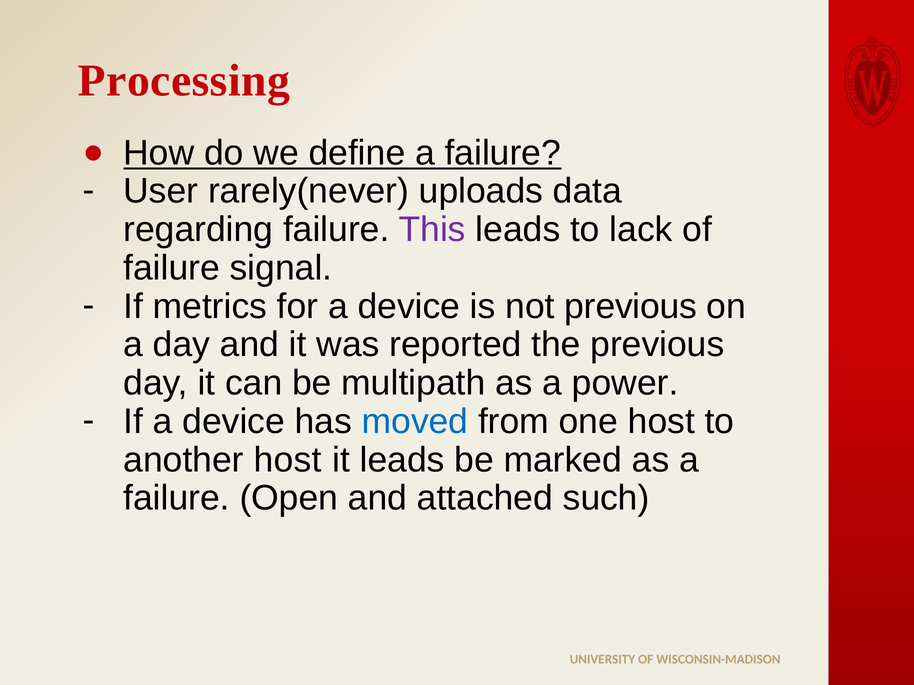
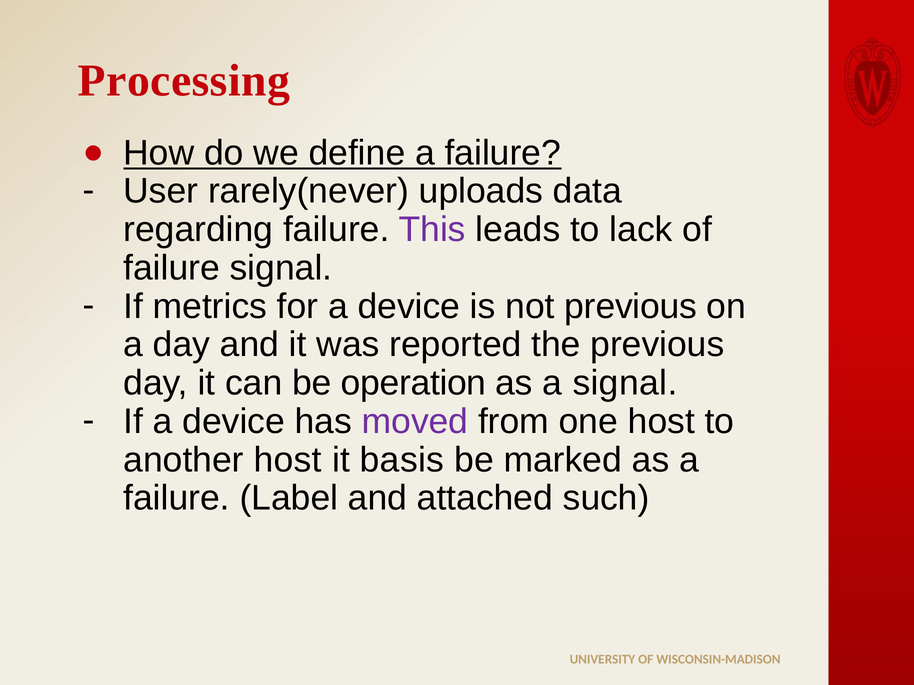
multipath: multipath -> operation (414, 383)
a power: power -> signal (625, 383)
moved colour: blue -> purple (415, 422)
it leads: leads -> basis (402, 460)
Open: Open -> Label (289, 499)
